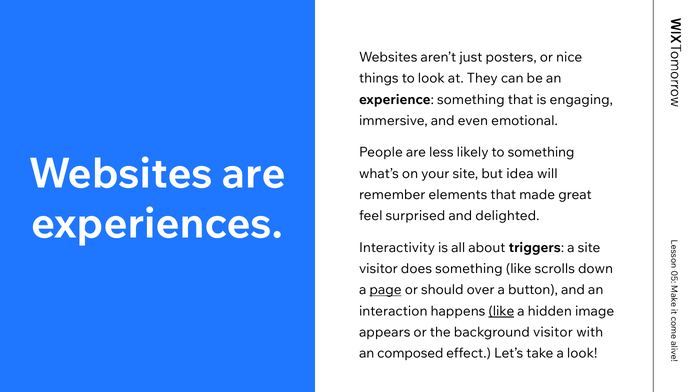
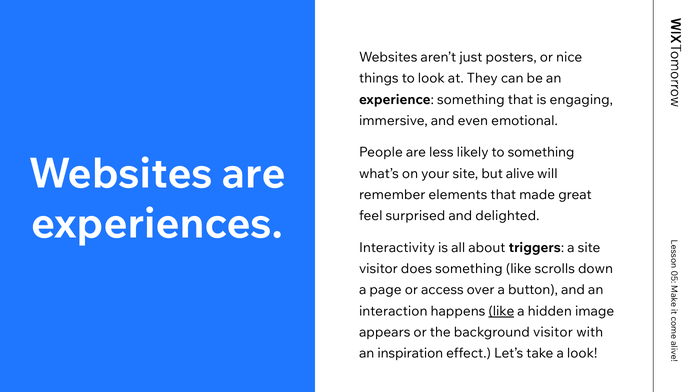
idea: idea -> alive (520, 174)
page underline: present -> none (386, 290)
should: should -> access (442, 290)
composed: composed -> inspiration (410, 353)
